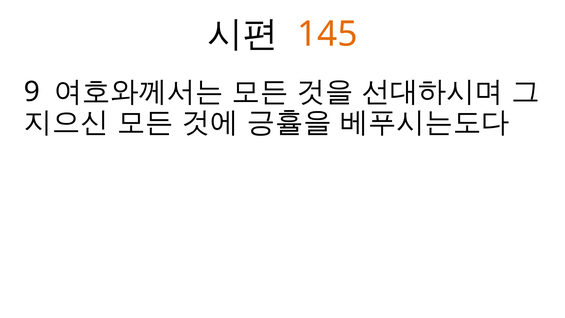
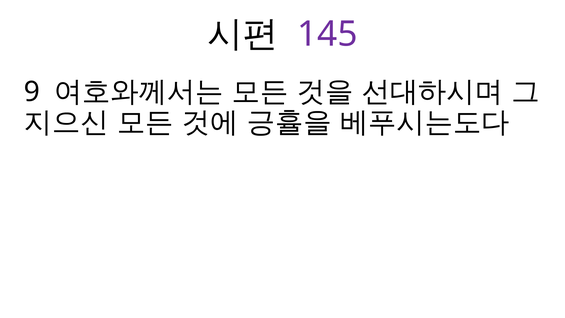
145 colour: orange -> purple (327, 34)
